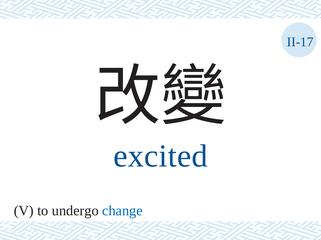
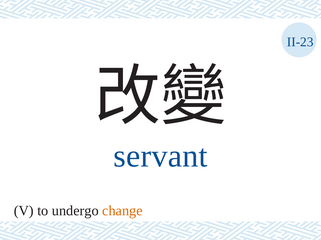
II-17: II-17 -> II-23 (300, 42)
excited: excited -> servant (160, 157)
change colour: blue -> orange (122, 211)
